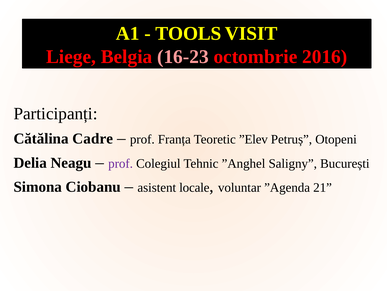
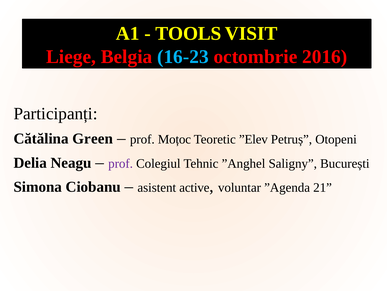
16-23 colour: pink -> light blue (183, 56)
Cadre: Cadre -> Green (93, 138)
Franța: Franța -> Moțoc (174, 139)
locale: locale -> active (194, 187)
